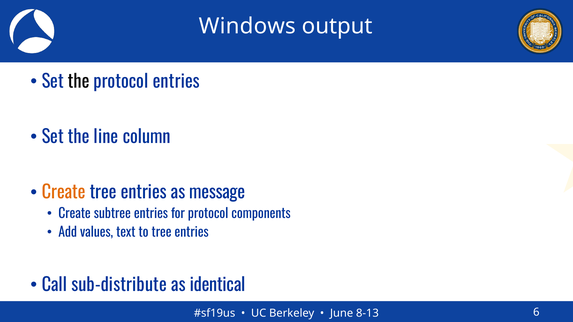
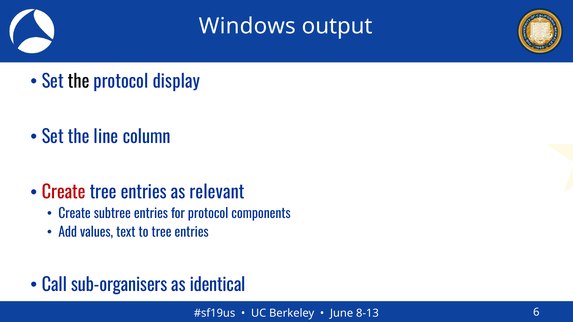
protocol entries: entries -> display (176, 82)
Create colour: orange -> red (64, 193)
message: message -> relevant (217, 193)
sub-distribute: sub-distribute -> sub-organisers (119, 285)
